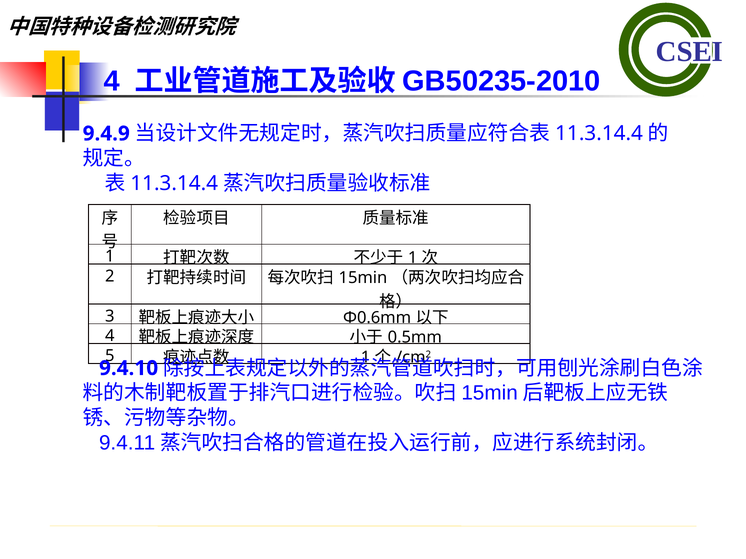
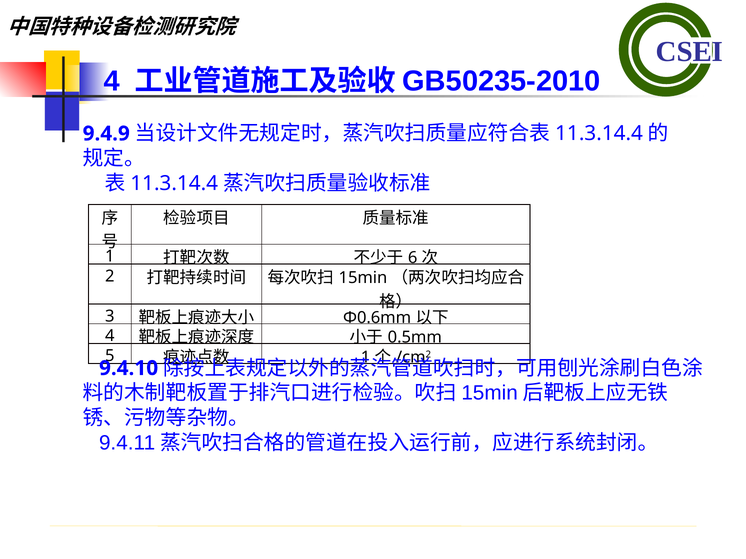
1: 1 -> 6 (413, 258)
